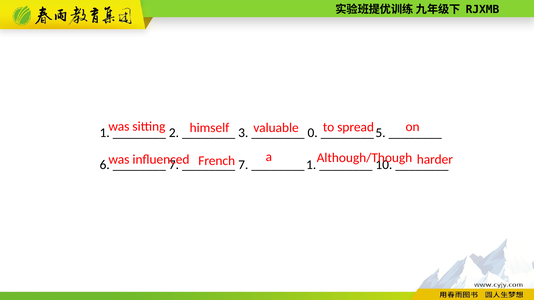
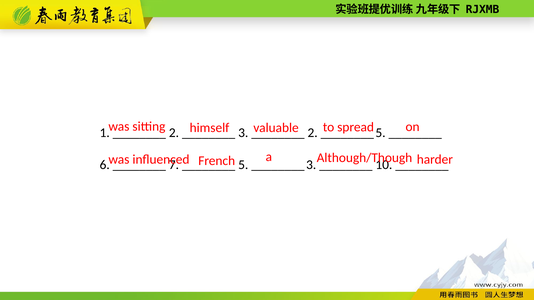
0: 0 -> 2 (313, 133)
7: 7 -> 5 (243, 165)
1: 1 -> 3 (311, 165)
